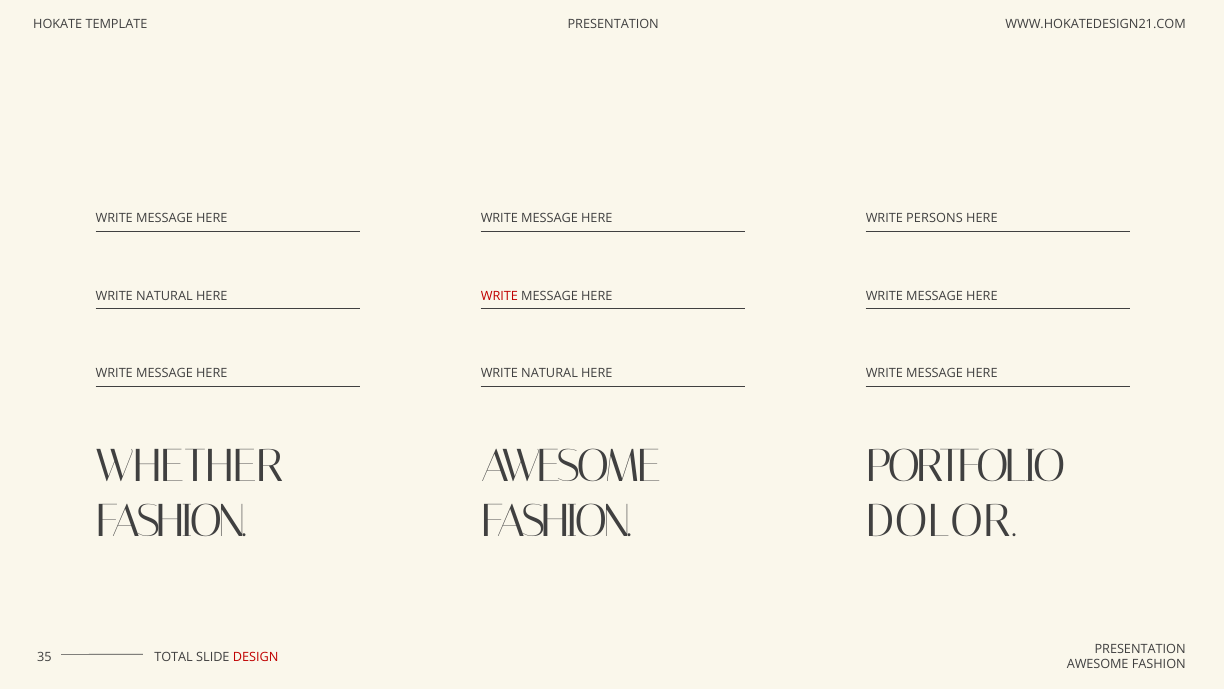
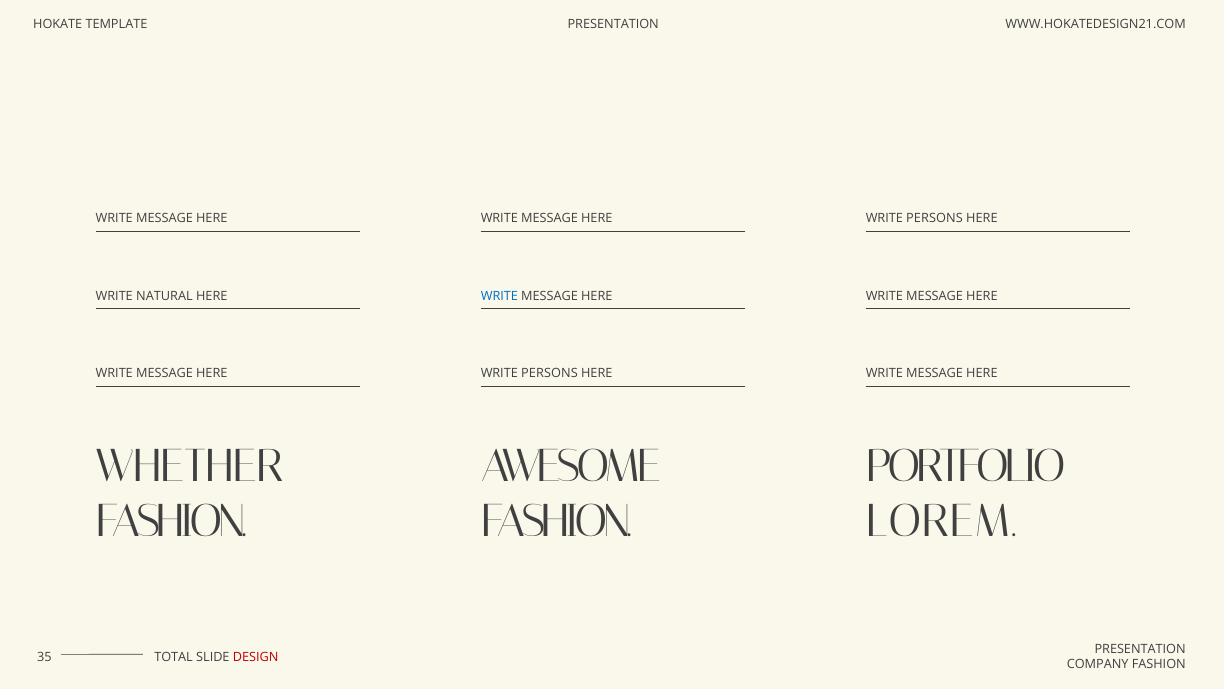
WRITE colour: red -> blue (499, 296)
NATURAL: NATURAL -> PERSONS (550, 373)
DOLOR: DOLOR -> LOREM (941, 521)
AWESOME: AWESOME -> COMPANY (1098, 664)
